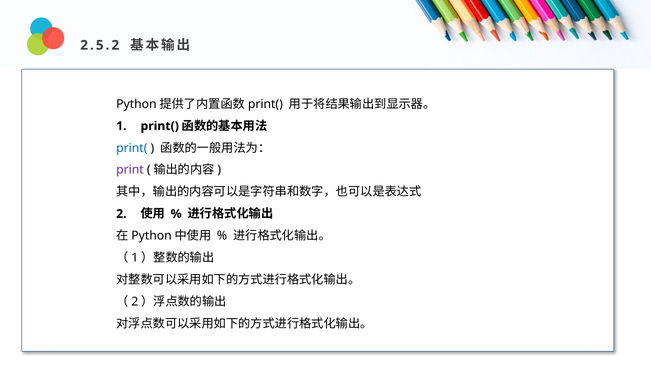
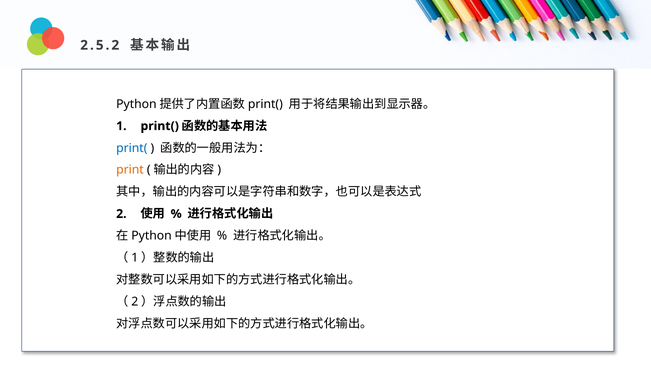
print colour: purple -> orange (130, 170)
